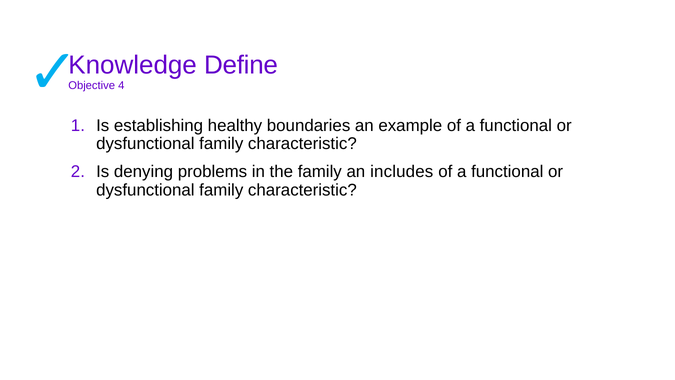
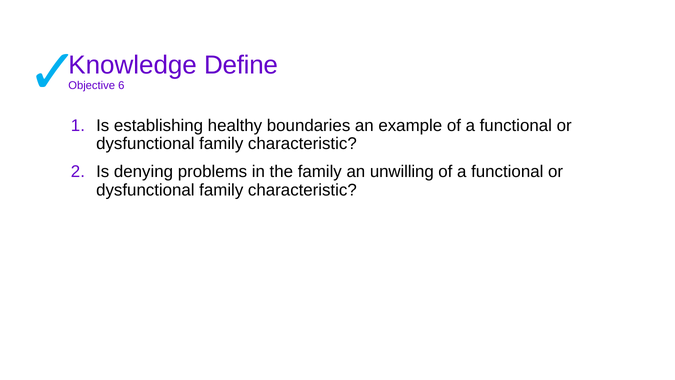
4: 4 -> 6 (121, 85)
includes: includes -> unwilling (402, 172)
